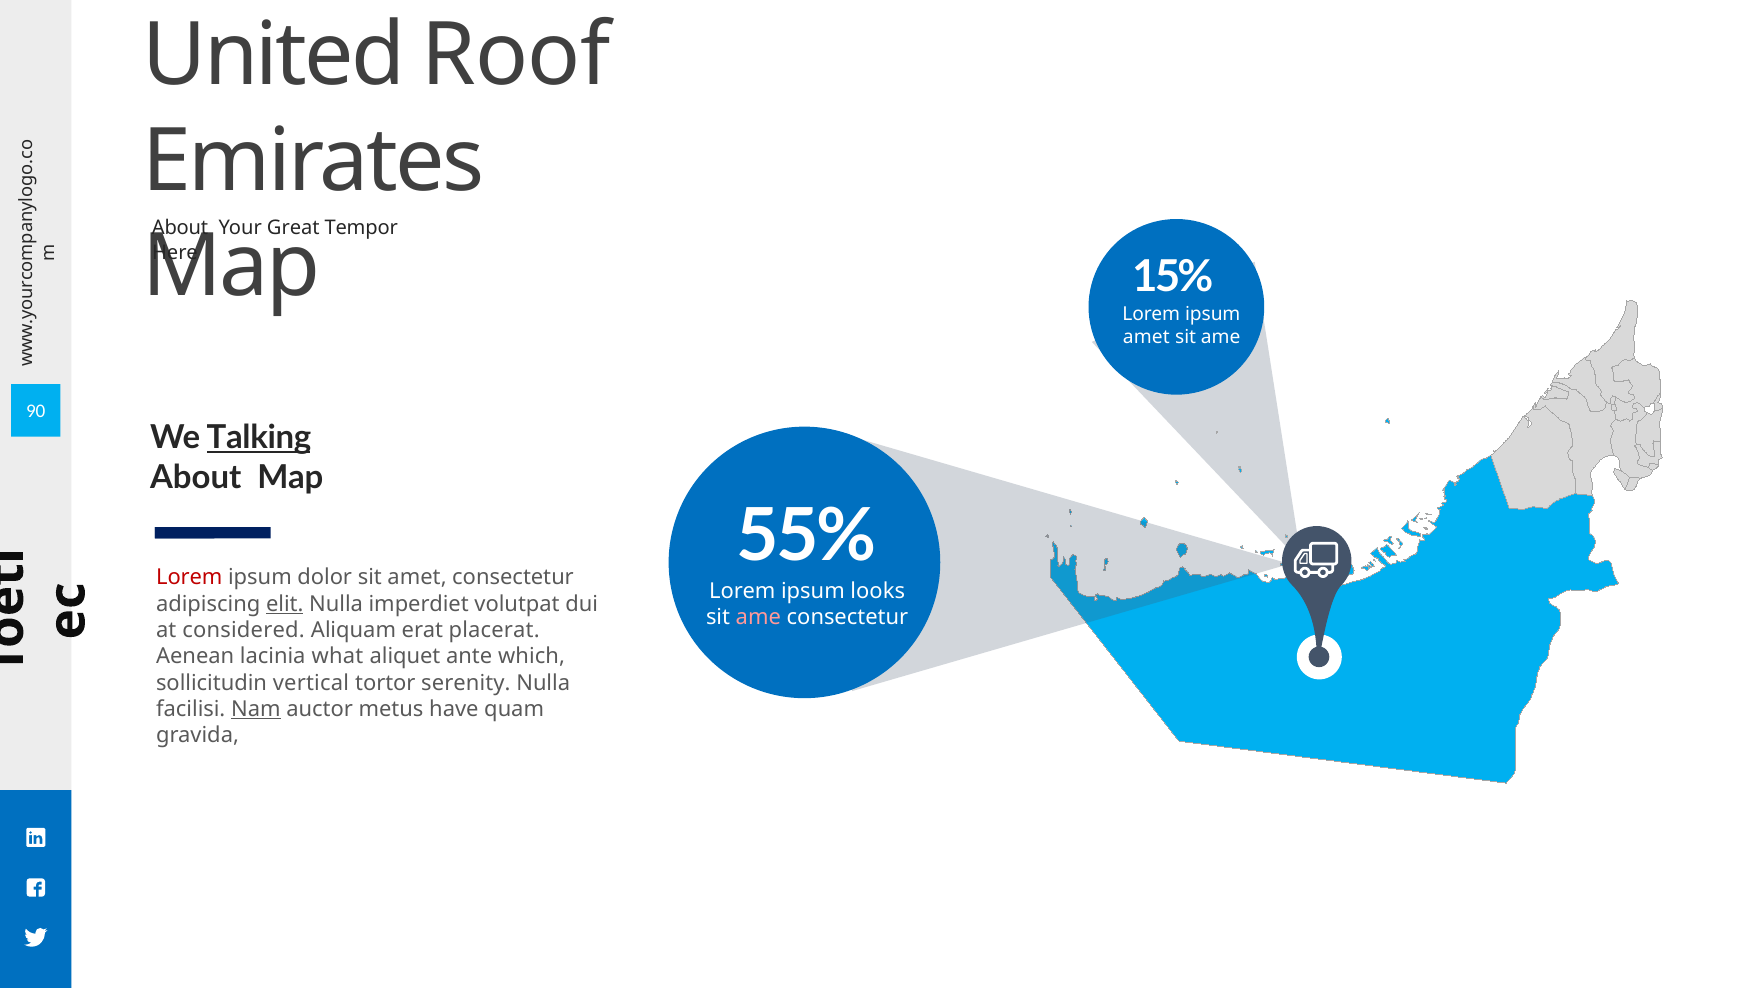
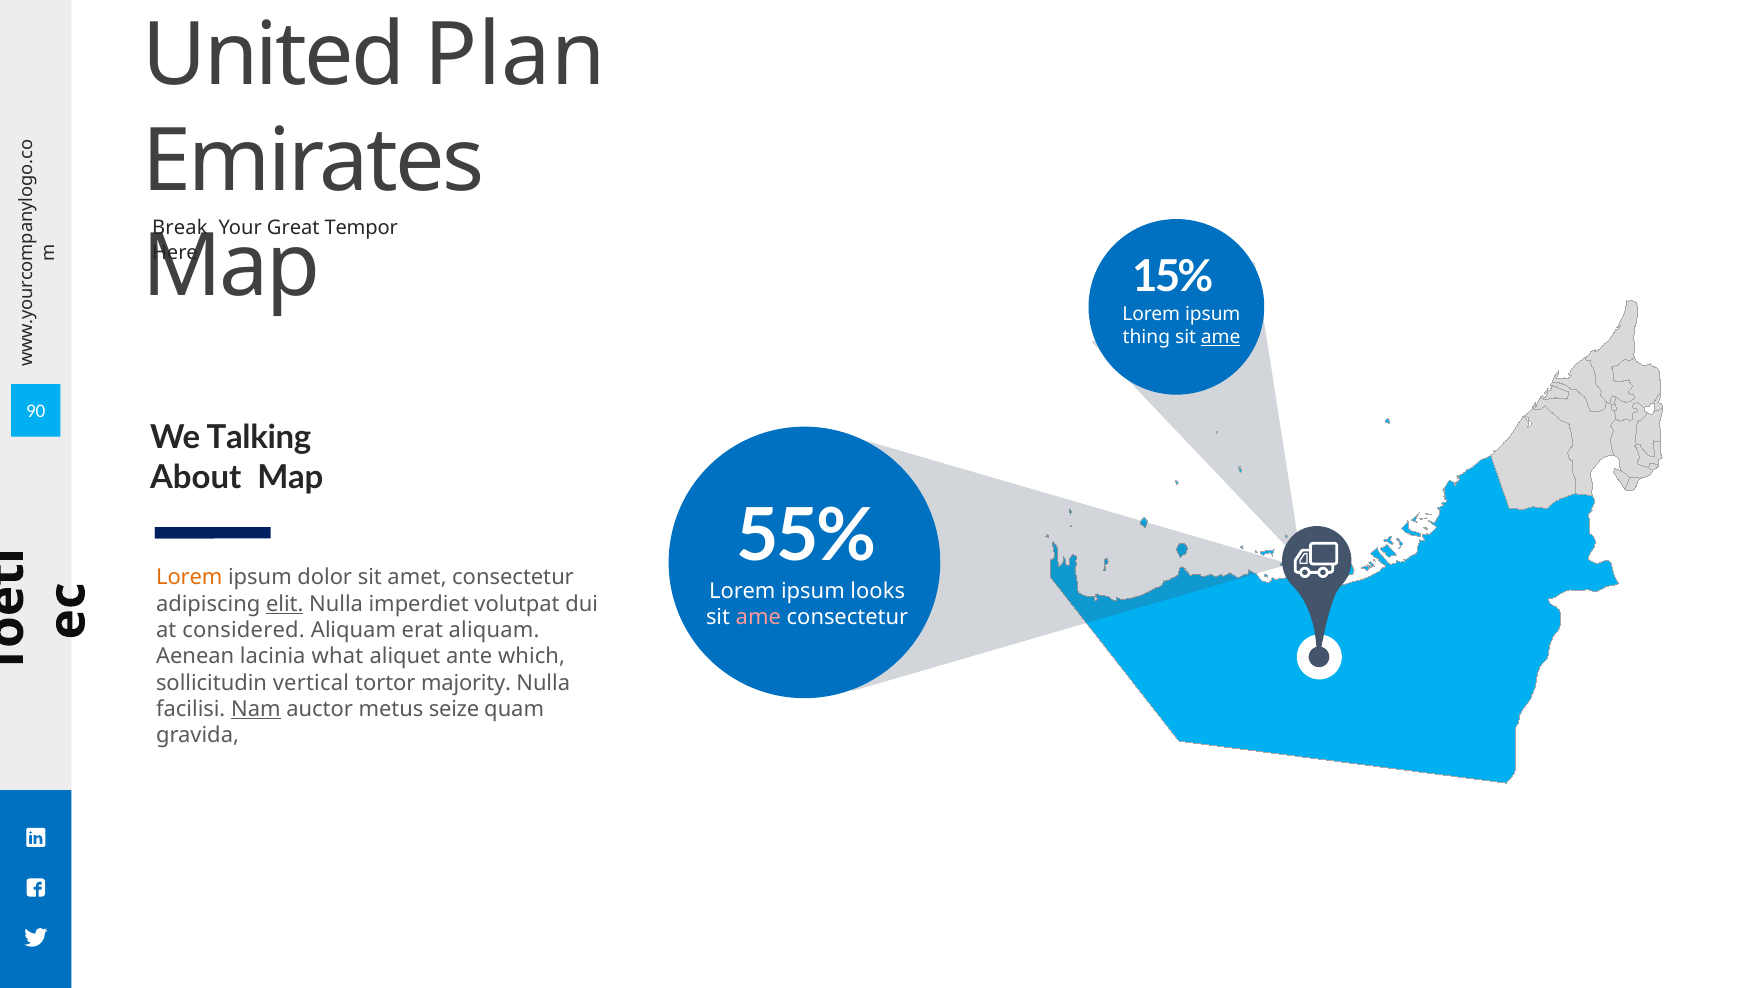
Roof: Roof -> Plan (515, 56)
About: About -> Break (180, 228)
amet: amet -> thing (1146, 338)
ame underline: none -> present (1221, 338)
Talking underline: present -> none (259, 438)
Lorem colour: red -> orange (189, 578)
erat placerat: placerat -> aliquam (494, 630)
serenity: serenity -> majority (466, 683)
have: have -> seize (454, 709)
